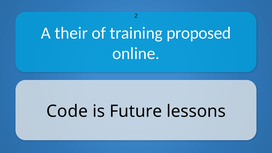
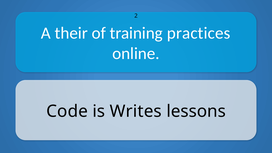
proposed: proposed -> practices (199, 33)
Future: Future -> Writes (136, 111)
